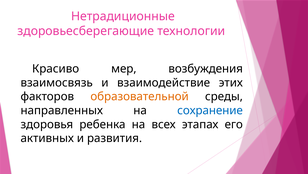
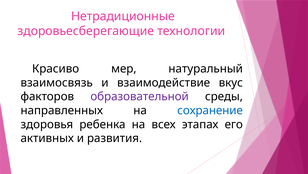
возбуждения: возбуждения -> натуральный (206, 68)
этих: этих -> вкус (231, 82)
образовательной colour: orange -> purple (140, 96)
